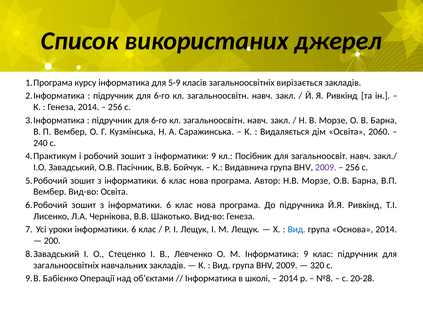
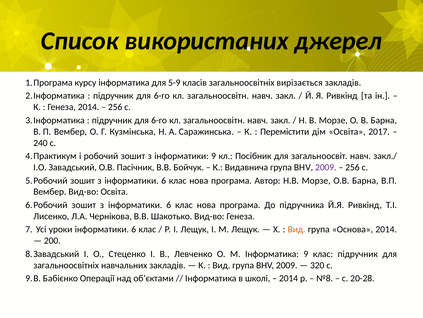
Видаляється: Видаляється -> Перемістити (285, 131)
2060: 2060 -> 2017 (379, 131)
Вид colour: blue -> orange (297, 229)
